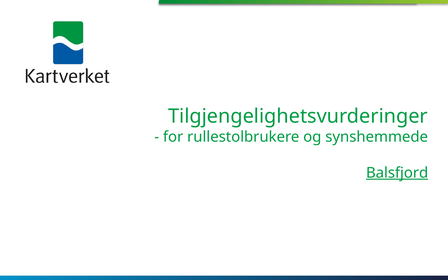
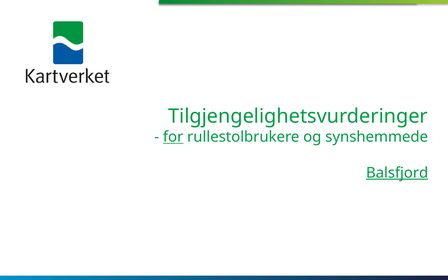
for underline: none -> present (173, 137)
